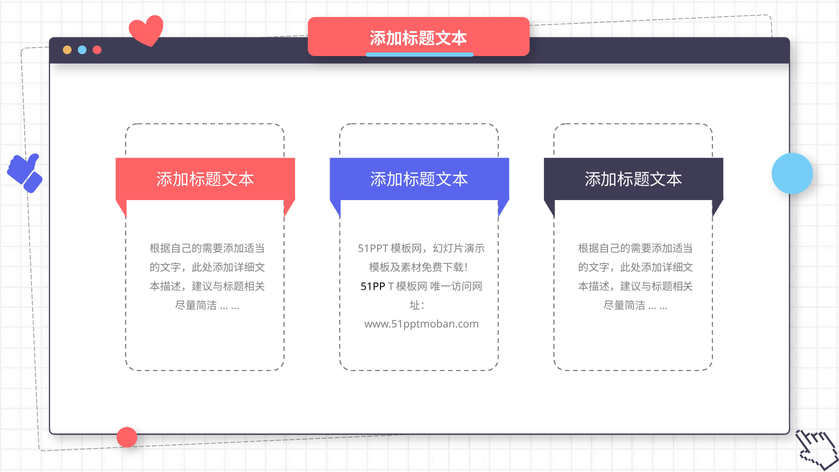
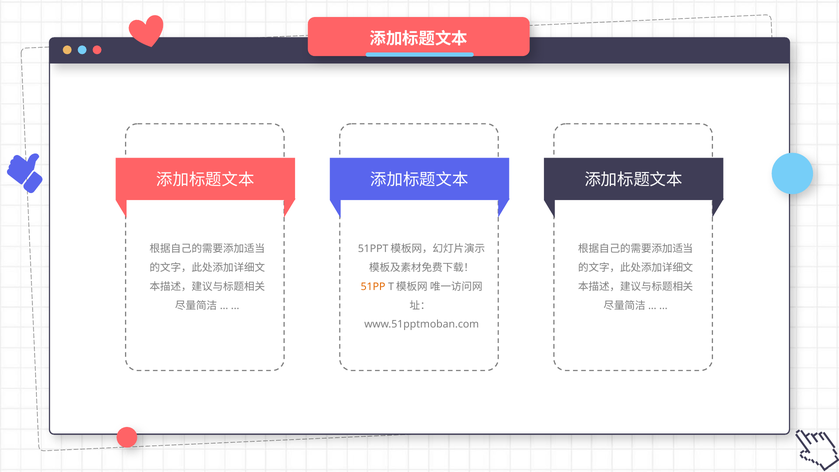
51PP colour: black -> orange (373, 287)
